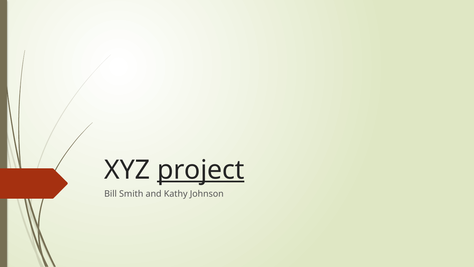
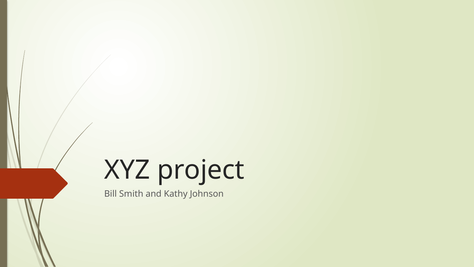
project underline: present -> none (201, 170)
